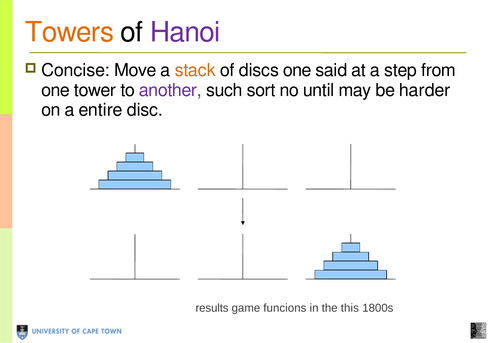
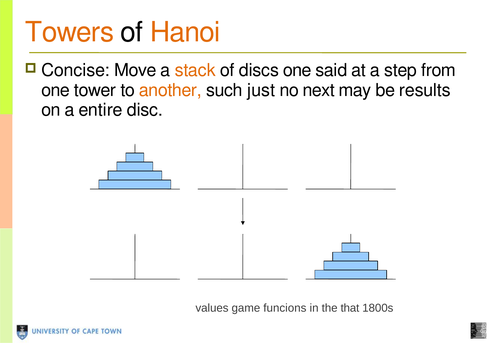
Hanoi colour: purple -> orange (185, 32)
another colour: purple -> orange (170, 90)
sort: sort -> just (261, 90)
until: until -> next (319, 90)
harder: harder -> results (425, 90)
results: results -> values (212, 308)
this: this -> that (350, 308)
